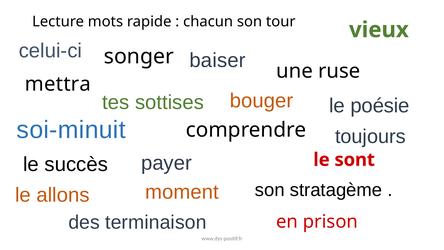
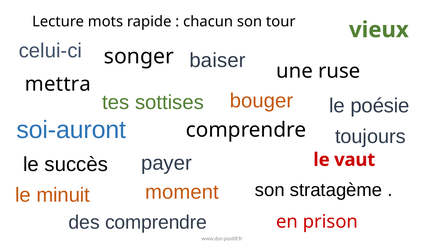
soi-minuit: soi-minuit -> soi-auront (71, 130)
sont: sont -> vaut (355, 160)
allons: allons -> minuit (63, 195)
des terminaison: terminaison -> comprendre (156, 222)
